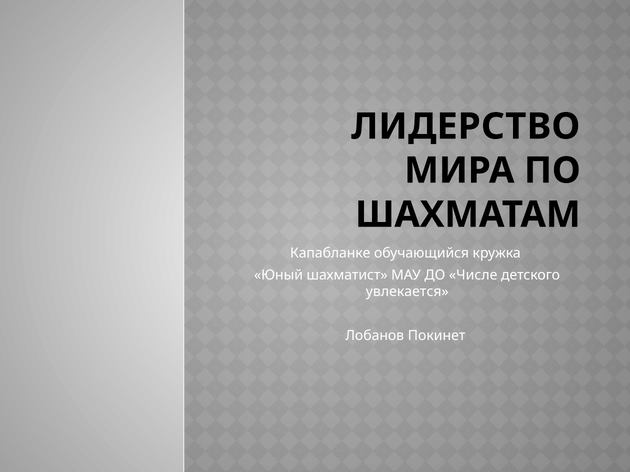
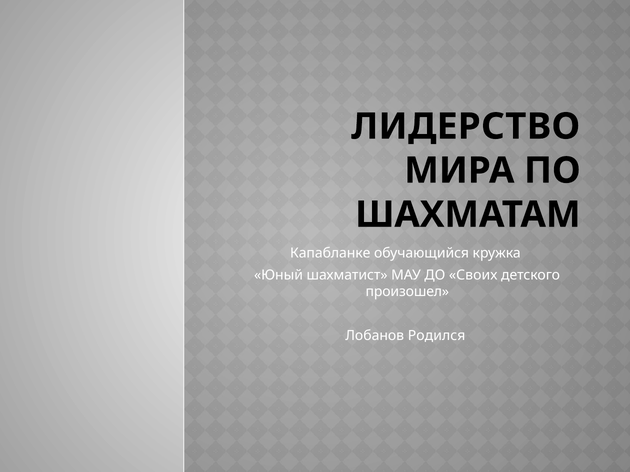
Числе: Числе -> Своих (473, 275)
увлекается: увлекается -> произошел (407, 292)
Покинет: Покинет -> Родился (437, 336)
